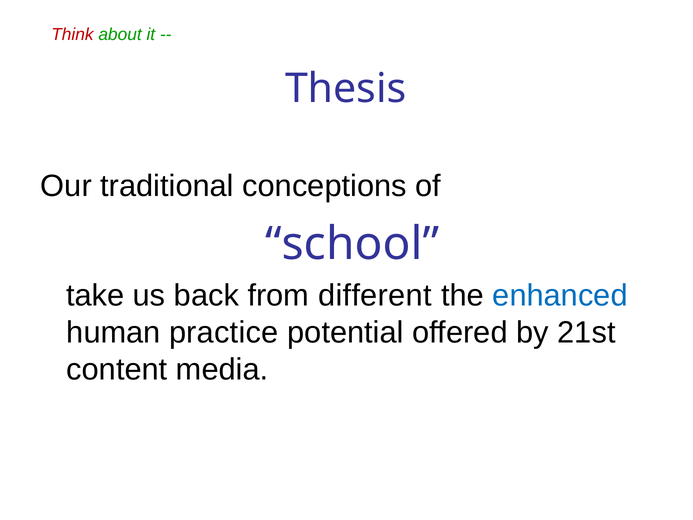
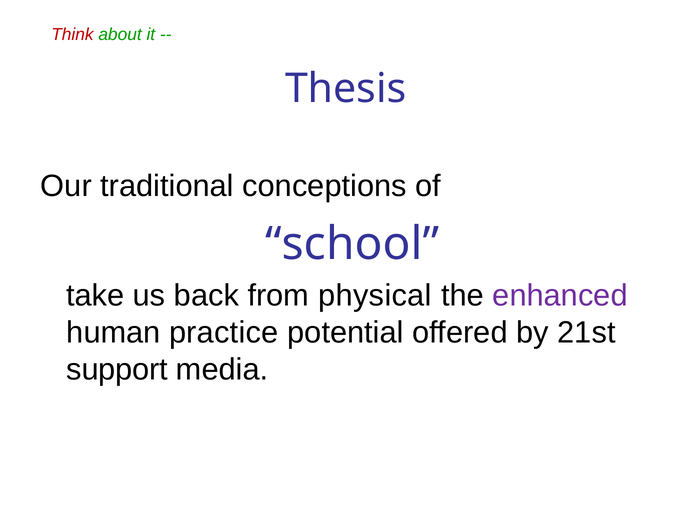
different: different -> physical (375, 296)
enhanced colour: blue -> purple (560, 296)
content: content -> support (117, 370)
